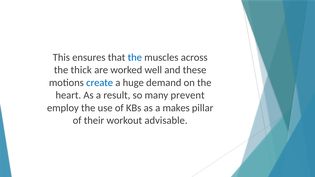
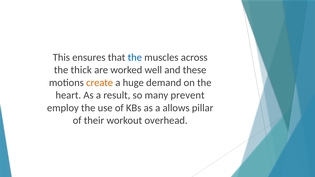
create colour: blue -> orange (100, 83)
makes: makes -> allows (176, 108)
advisable: advisable -> overhead (166, 121)
